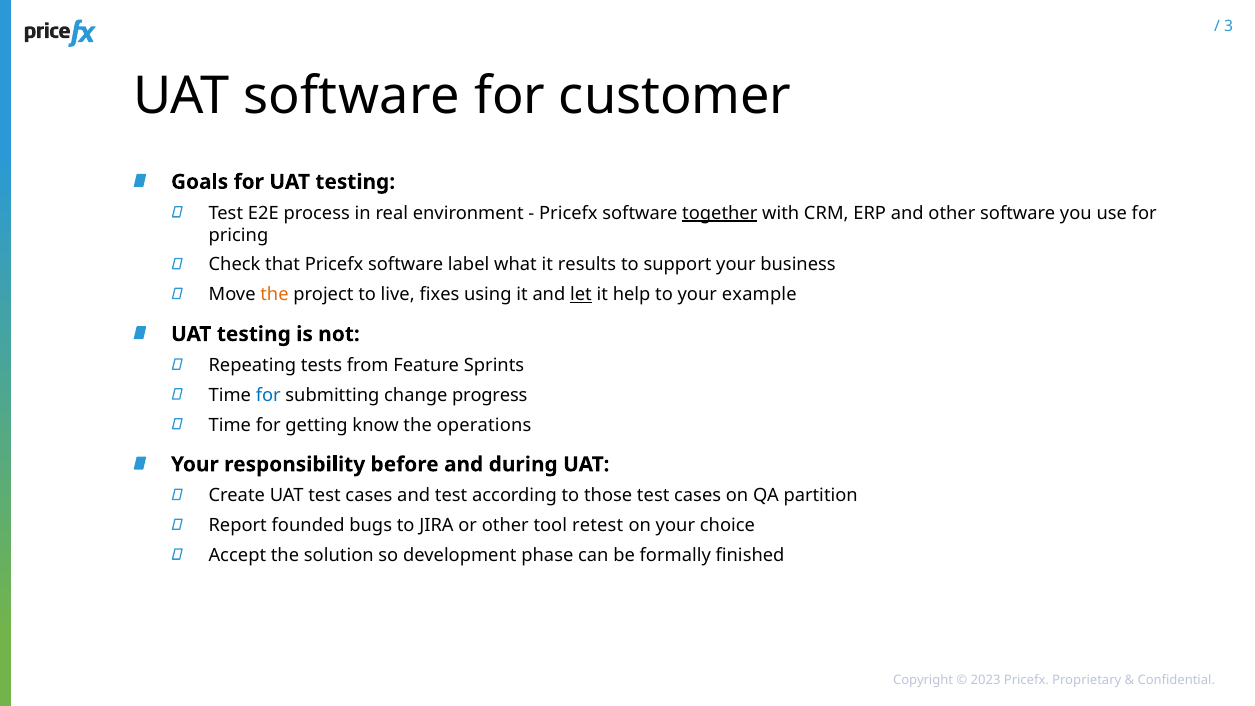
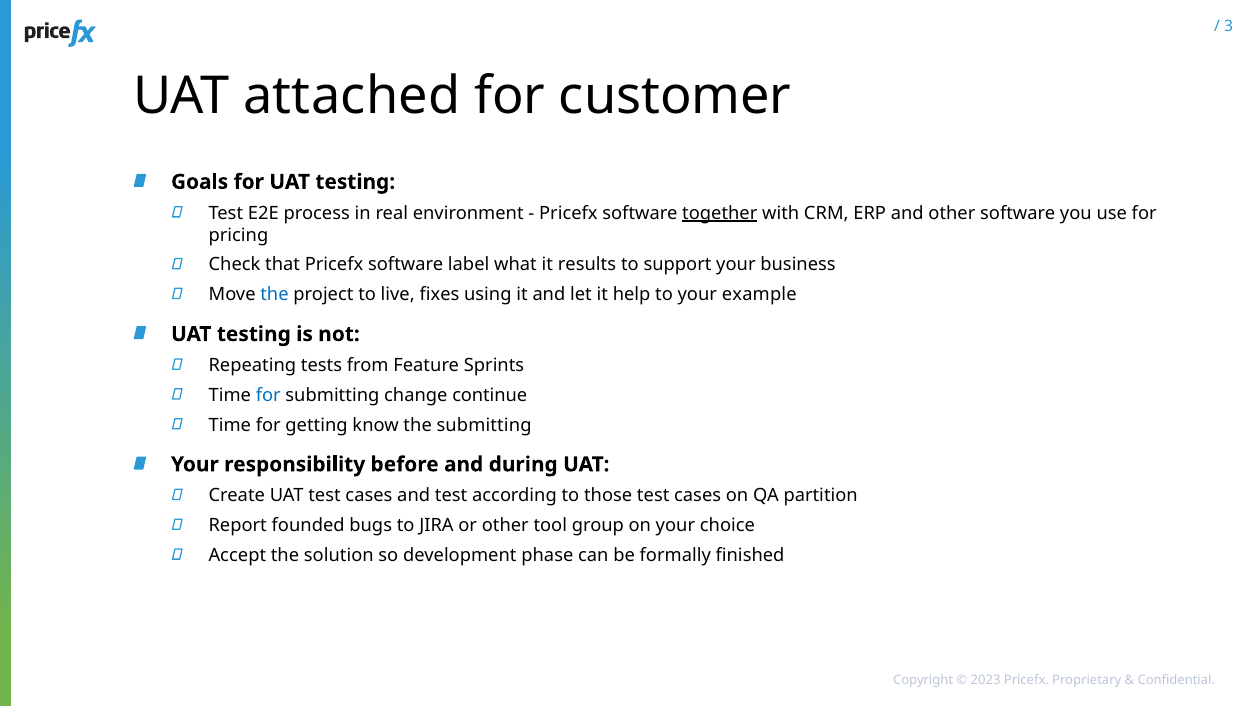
UAT software: software -> attached (352, 97)
the colour: orange -> blue (274, 295)
let underline: present -> none (581, 295)
progress: progress -> continue (490, 395)
the operations: operations -> submitting (484, 425)
retest: retest -> group (598, 525)
